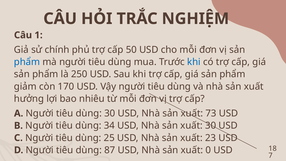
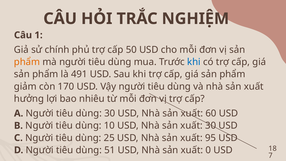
phẩm colour: blue -> orange (27, 62)
250: 250 -> 491 (79, 74)
73: 73 -> 60 (211, 113)
34: 34 -> 10 (109, 126)
23: 23 -> 95 (211, 138)
87: 87 -> 51 (110, 150)
